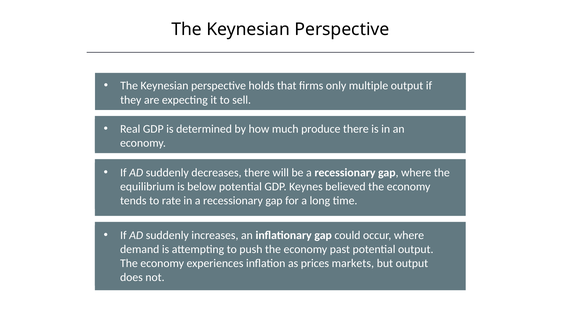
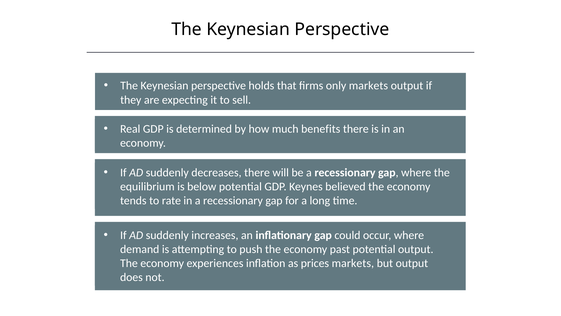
only multiple: multiple -> markets (368, 86)
produce: produce -> benefits (321, 129)
